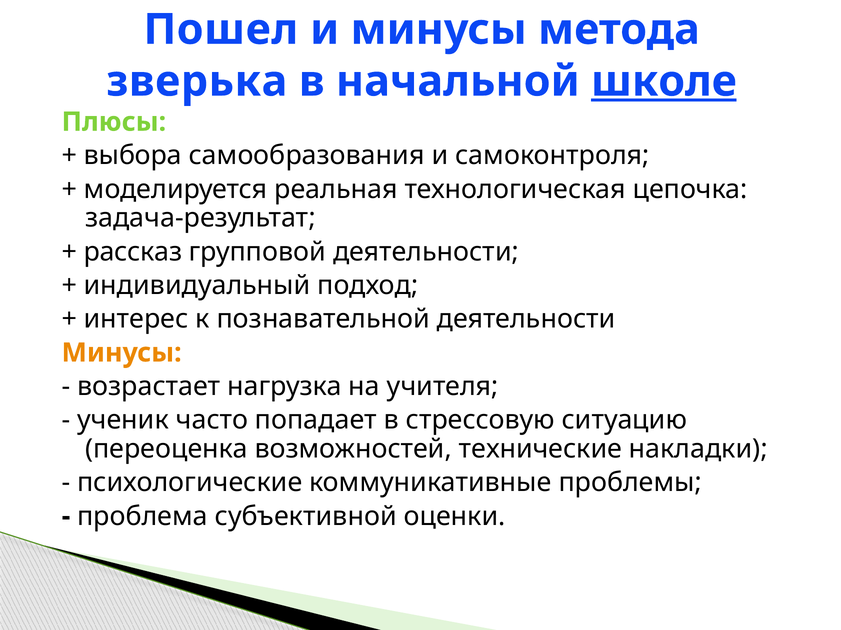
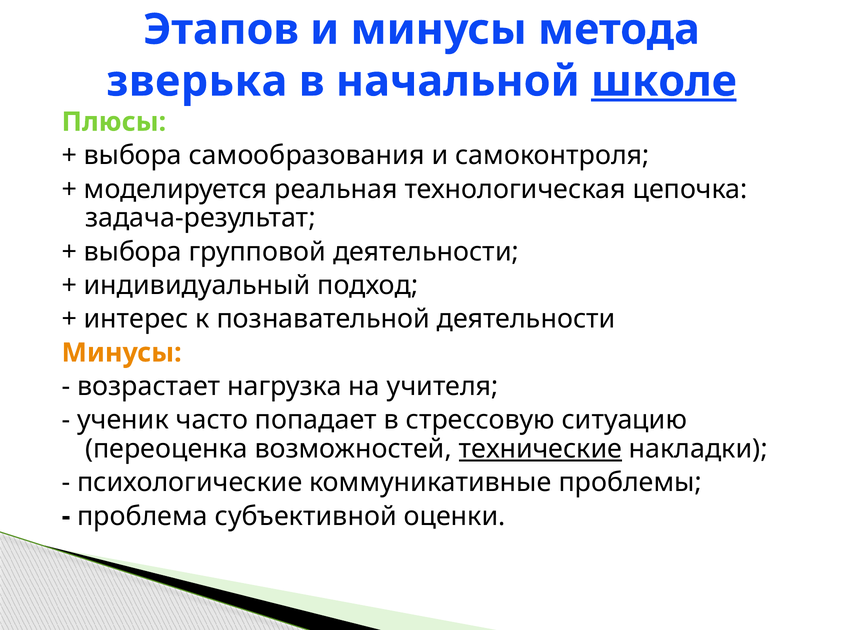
Пошел: Пошел -> Этапов (221, 30)
рассказ: рассказ -> выбора (133, 252)
технические underline: none -> present (540, 449)
